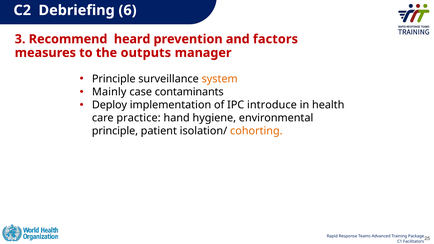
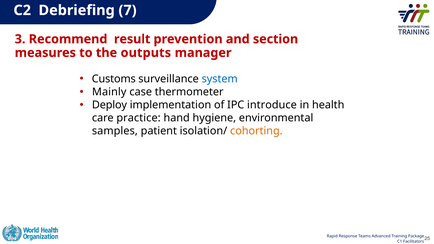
6: 6 -> 7 (128, 10)
heard: heard -> result (132, 39)
factors: factors -> section (276, 39)
Principle: Principle -> Customs (114, 79)
system colour: orange -> blue (220, 79)
contaminants: contaminants -> thermometer (189, 92)
principle: principle -> samples (115, 131)
